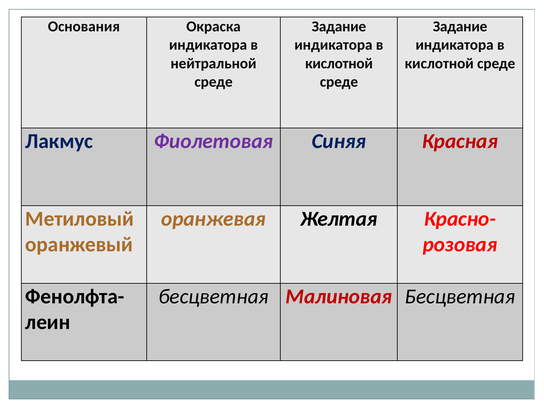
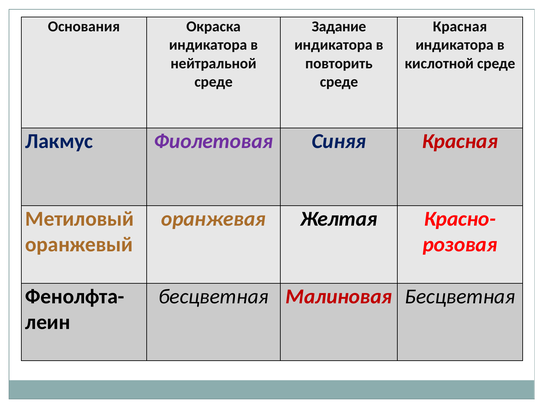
Задание: Задание -> Красная (460, 26)
кислотной: кислотной -> повторить (339, 63)
